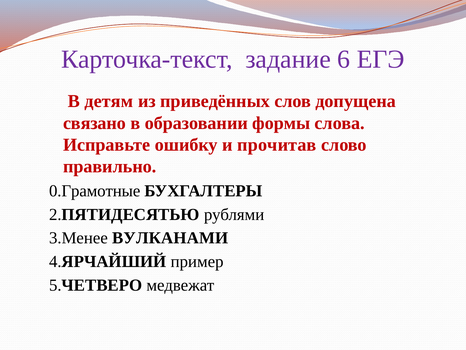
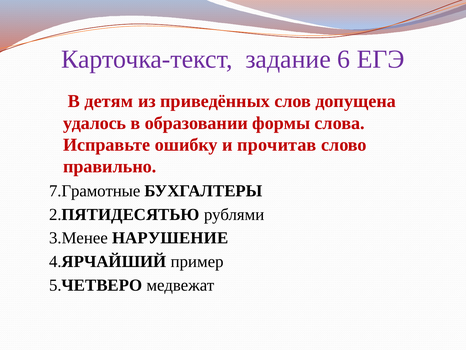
связано: связано -> удалось (95, 123)
0.Грамотные: 0.Грамотные -> 7.Грамотные (95, 191)
ВУЛКАНАМИ: ВУЛКАНАМИ -> НАРУШЕНИЕ (170, 238)
